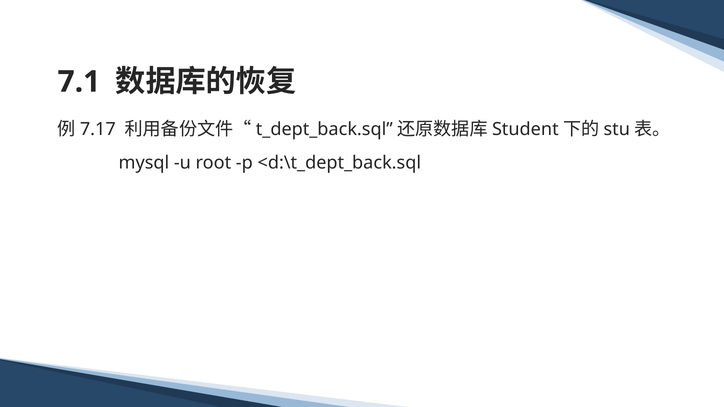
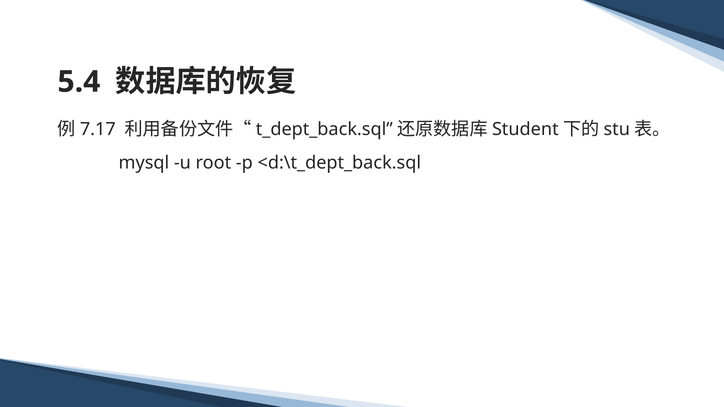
7.1: 7.1 -> 5.4 (79, 82)
